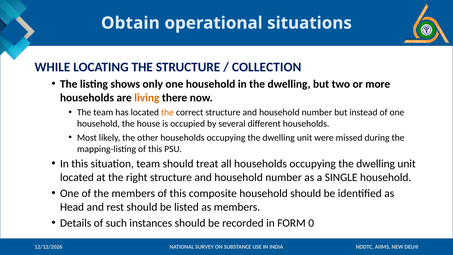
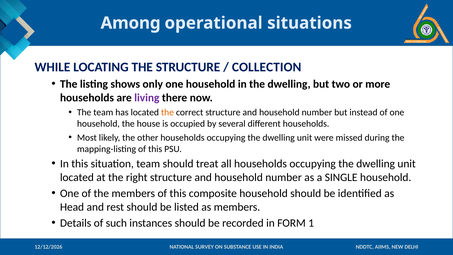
Obtain: Obtain -> Among (131, 23)
living colour: orange -> purple (147, 98)
0: 0 -> 1 (311, 223)
